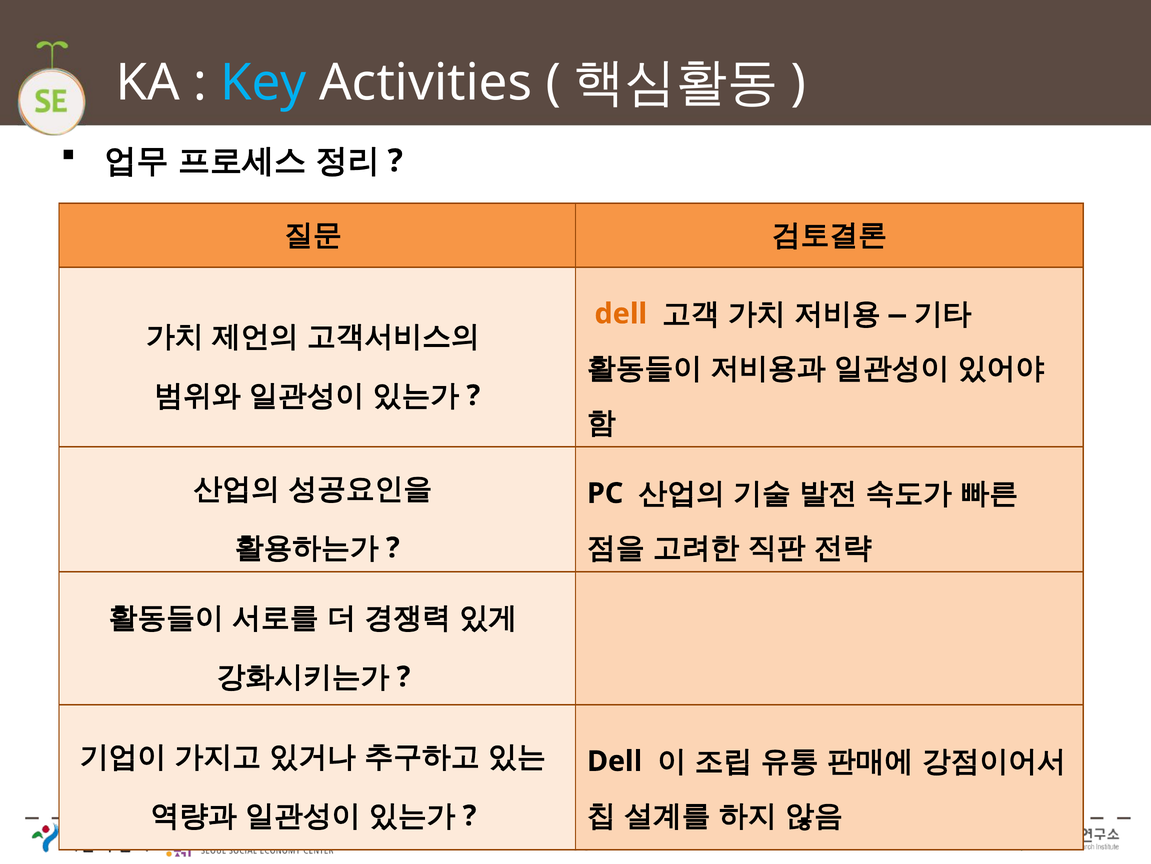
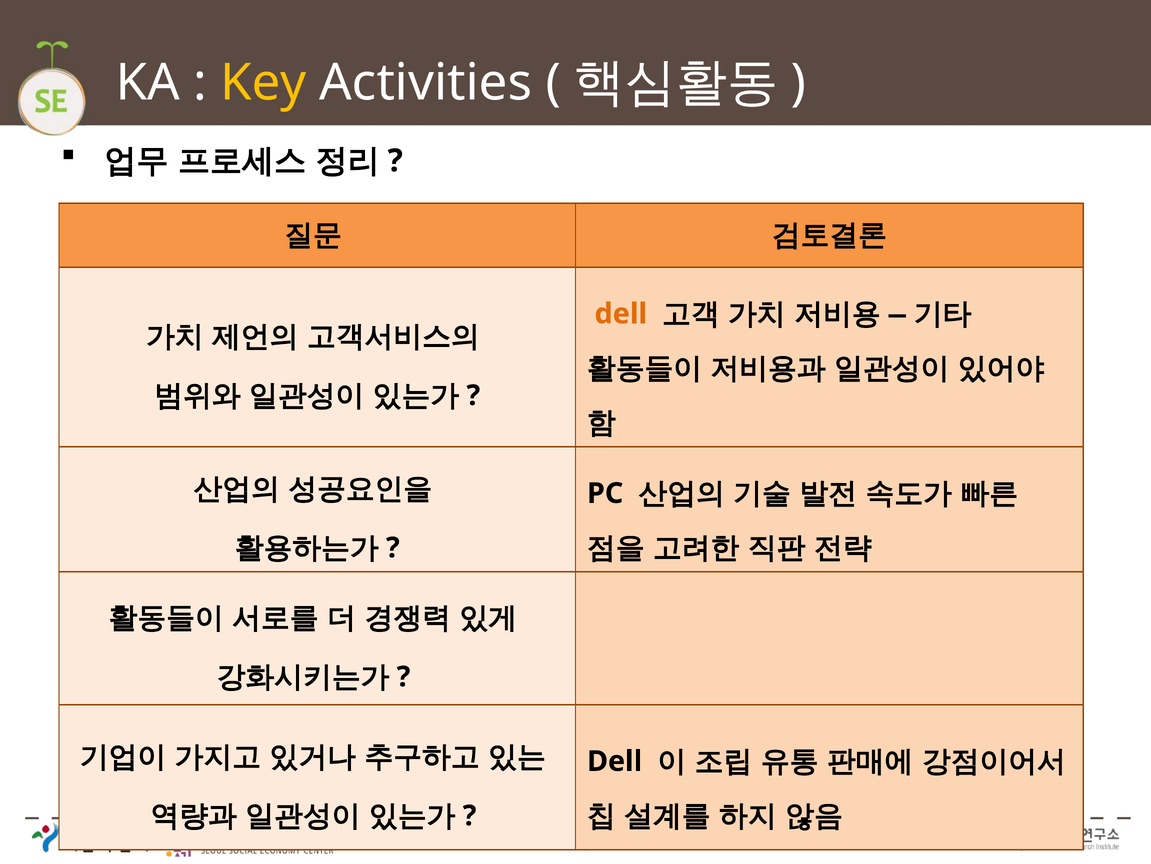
Key colour: light blue -> yellow (263, 83)
